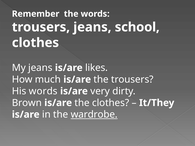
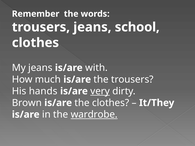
likes: likes -> with (96, 68)
His words: words -> hands (43, 91)
very underline: none -> present (100, 91)
